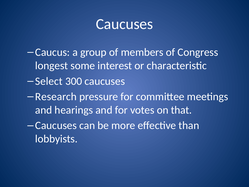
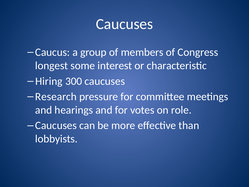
Select: Select -> Hiring (49, 81)
that: that -> role (181, 110)
